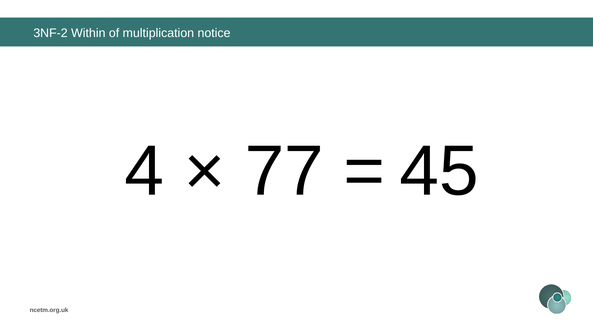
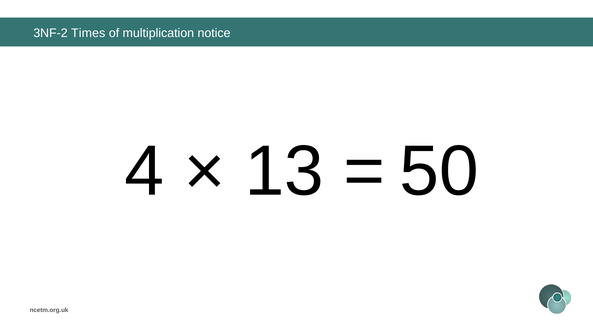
Within: Within -> Times (88, 33)
77: 77 -> 13 (284, 171)
45: 45 -> 50 (439, 171)
